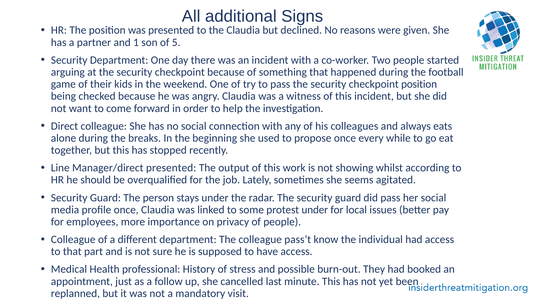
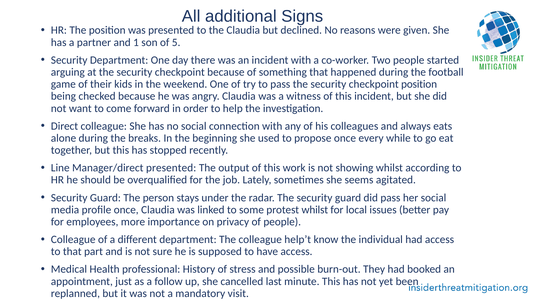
protest under: under -> whilst (315, 209)
pass’t: pass’t -> help’t (298, 239)
